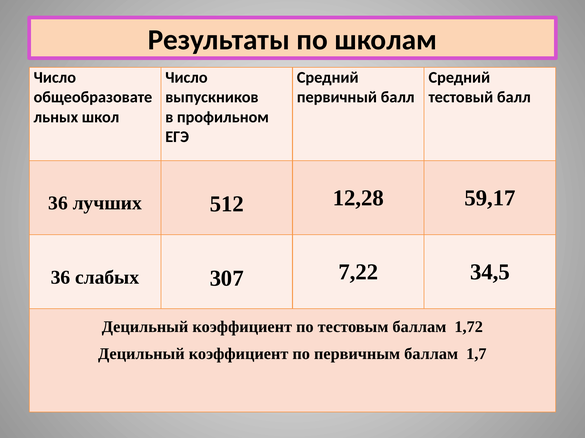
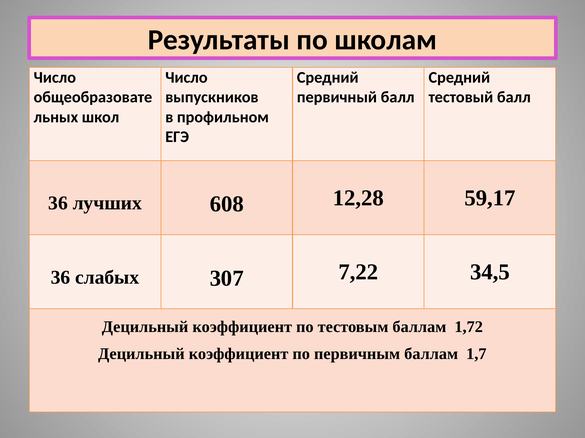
512: 512 -> 608 (227, 204)
